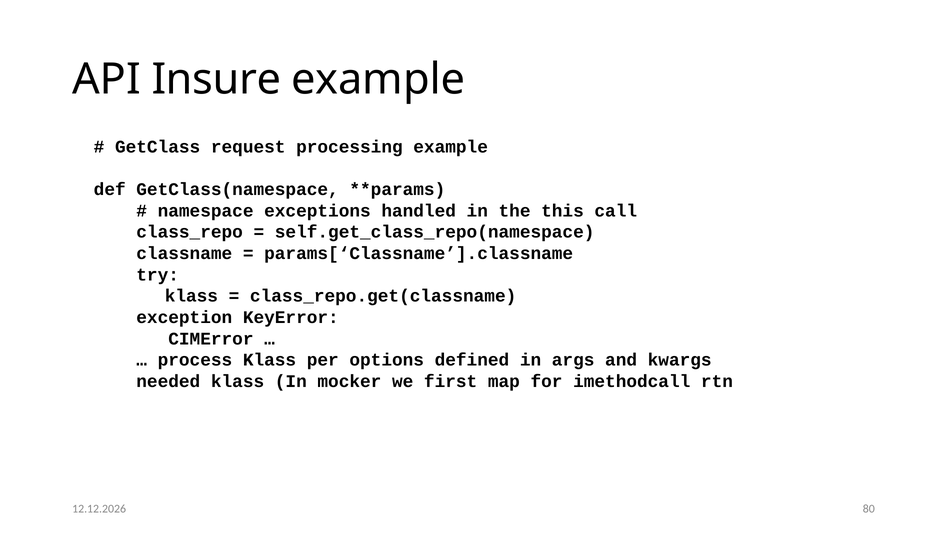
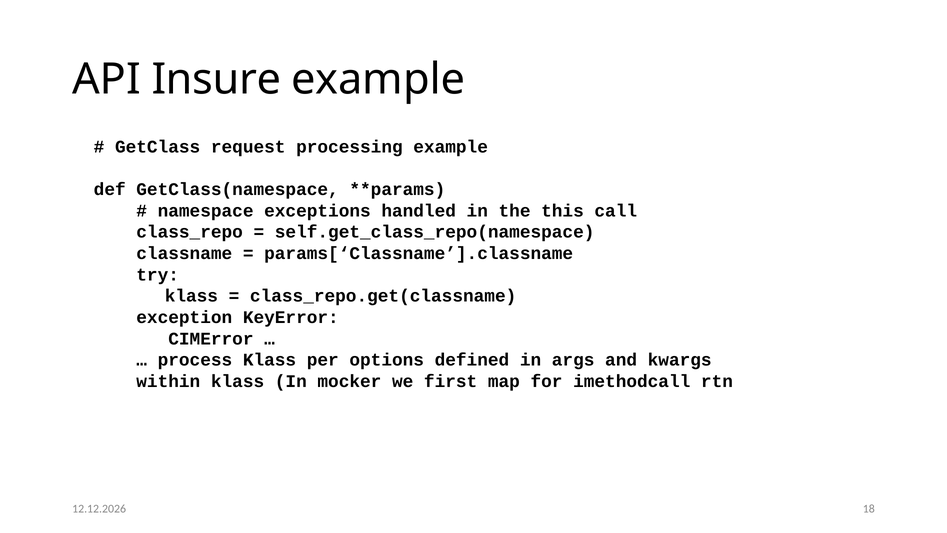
needed: needed -> within (168, 381)
80: 80 -> 18 (869, 509)
